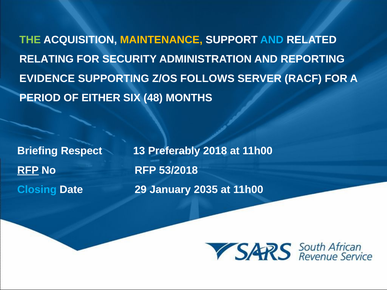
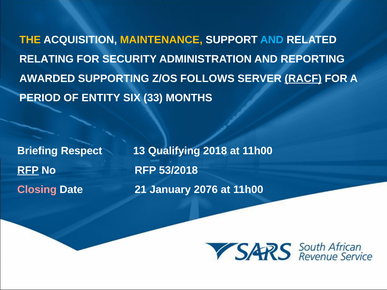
THE colour: light green -> yellow (30, 40)
EVIDENCE: EVIDENCE -> AWARDED (47, 79)
RACF underline: none -> present (303, 79)
EITHER: EITHER -> ENTITY (101, 98)
48: 48 -> 33 (153, 98)
Preferably: Preferably -> Qualifying (174, 151)
Closing colour: light blue -> pink (37, 190)
29: 29 -> 21 (141, 190)
2035: 2035 -> 2076 (206, 190)
